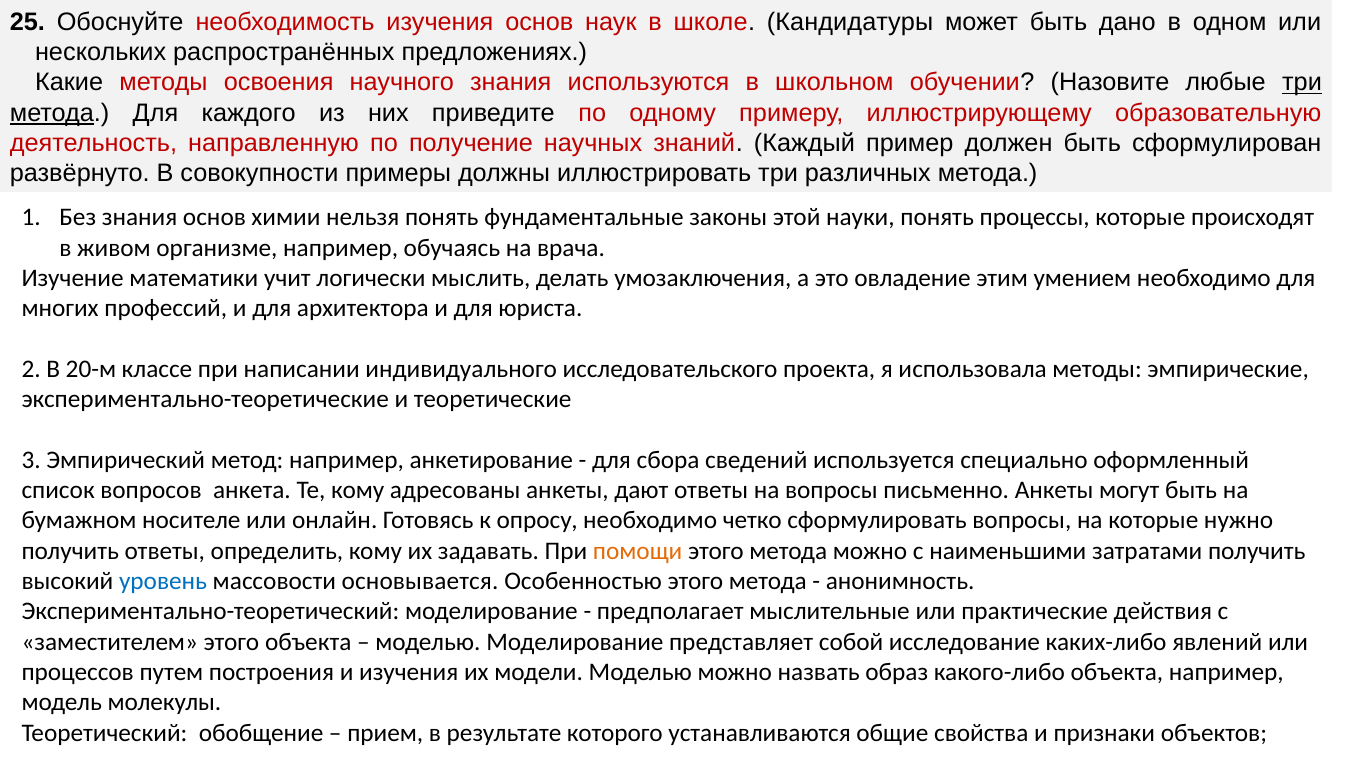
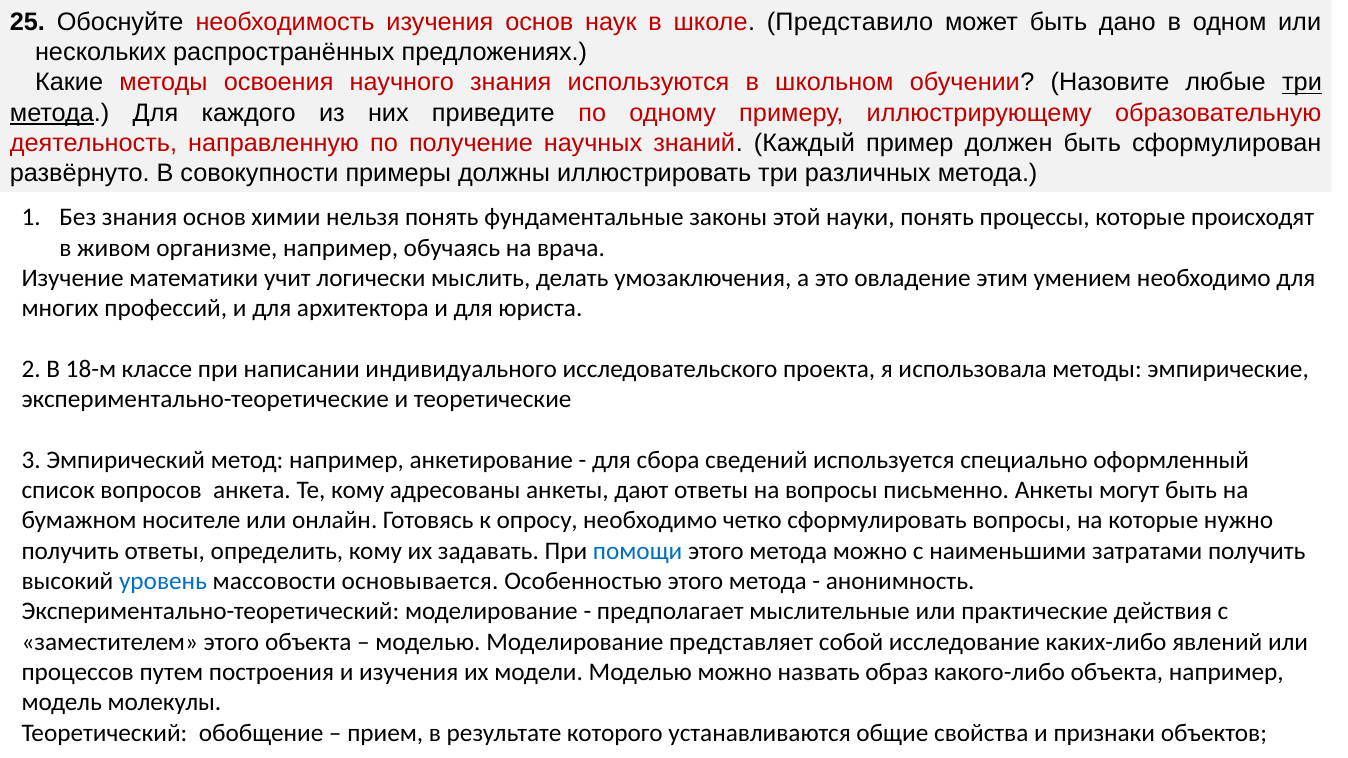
Кандидатуры: Кандидатуры -> Представило (850, 22)
20-м: 20-м -> 18-м (91, 369)
помощи colour: orange -> blue (638, 551)
